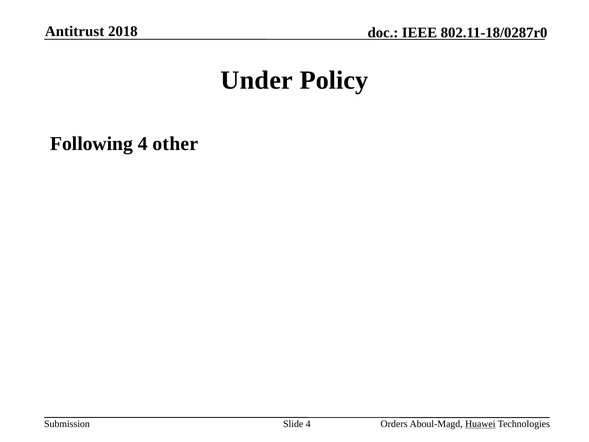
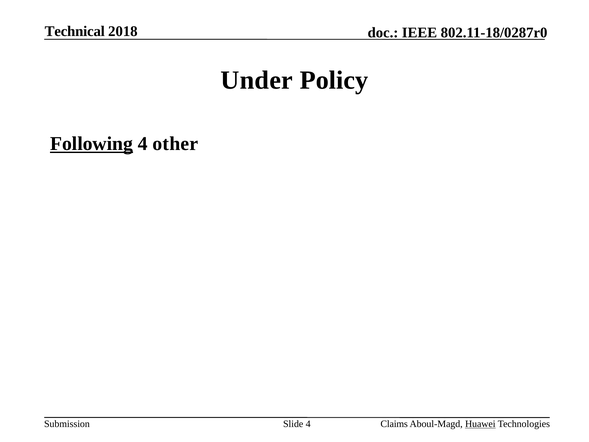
Antitrust: Antitrust -> Technical (75, 31)
Following underline: none -> present (92, 144)
Orders: Orders -> Claims (394, 424)
